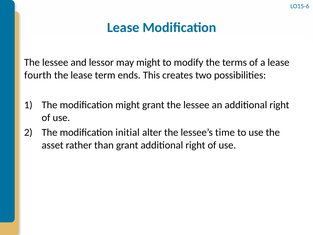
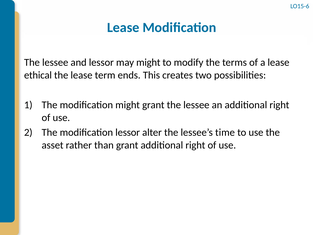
fourth: fourth -> ethical (38, 75)
modification initial: initial -> lessor (128, 132)
